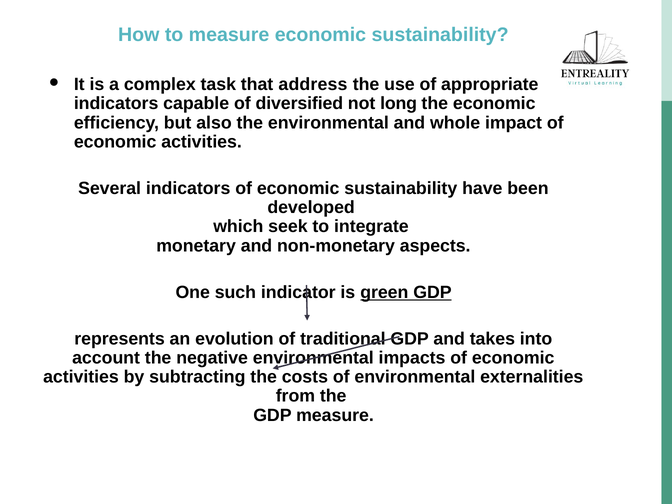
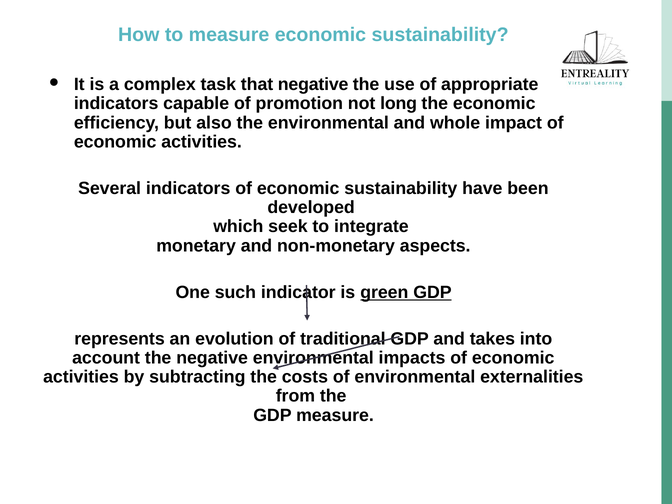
that address: address -> negative (313, 84)
diversified: diversified -> promotion (299, 104)
